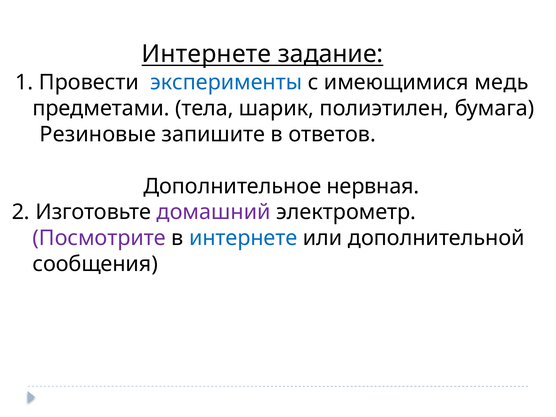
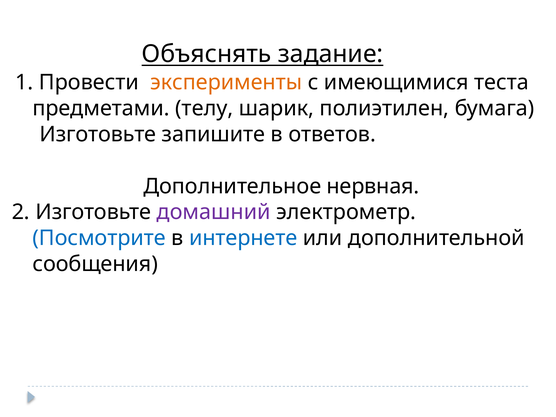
Интернете: Интернете -> Объяснять (207, 54)
эксперименты colour: blue -> orange (226, 82)
медь: медь -> теста (502, 82)
тела: тела -> телу (204, 108)
Резиновые: Резиновые -> Изготовьте (98, 134)
Посмотрите colour: purple -> blue (99, 238)
